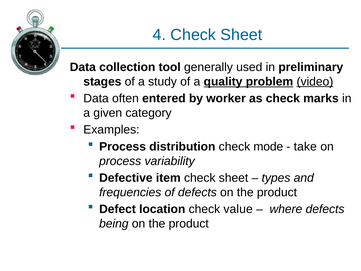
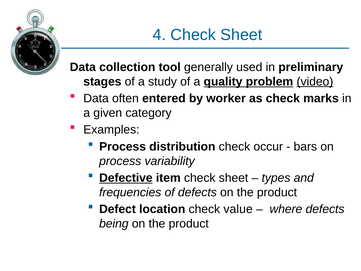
mode: mode -> occur (268, 146)
take: take -> bars (305, 146)
Defective underline: none -> present (126, 178)
